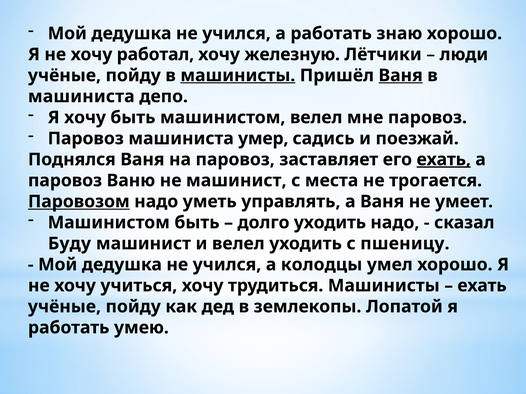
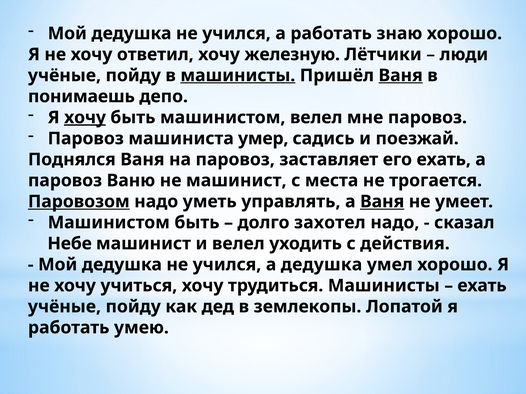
работал: работал -> ответил (155, 54)
машиниста: машиниста -> понимаешь (81, 97)
хочу underline: none -> present (85, 118)
ехать underline: present -> none (444, 160)
Ваня underline: none -> present (382, 202)
долго уходить: уходить -> захотел (330, 223)
Буду: Буду -> Небе (70, 244)
пшеницу: пшеницу -> действия (405, 244)
а колодцы: колодцы -> дедушка (322, 265)
